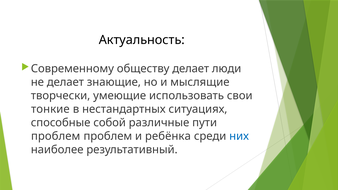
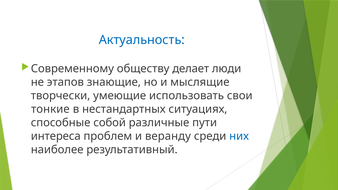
Актуальность colour: black -> blue (142, 40)
не делает: делает -> этапов (65, 82)
проблем: проблем -> интереса (56, 136)
ребёнка: ребёнка -> веранду (168, 136)
